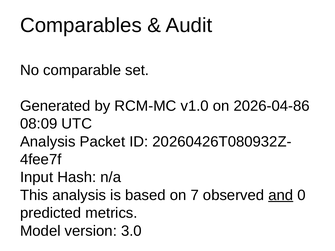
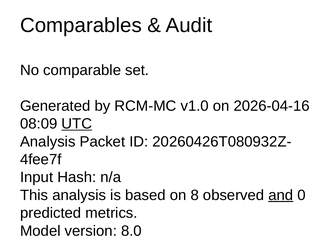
2026-04-86: 2026-04-86 -> 2026-04-16 (272, 106)
UTC underline: none -> present (77, 124)
7: 7 -> 8 (195, 195)
3.0: 3.0 -> 8.0 (131, 231)
